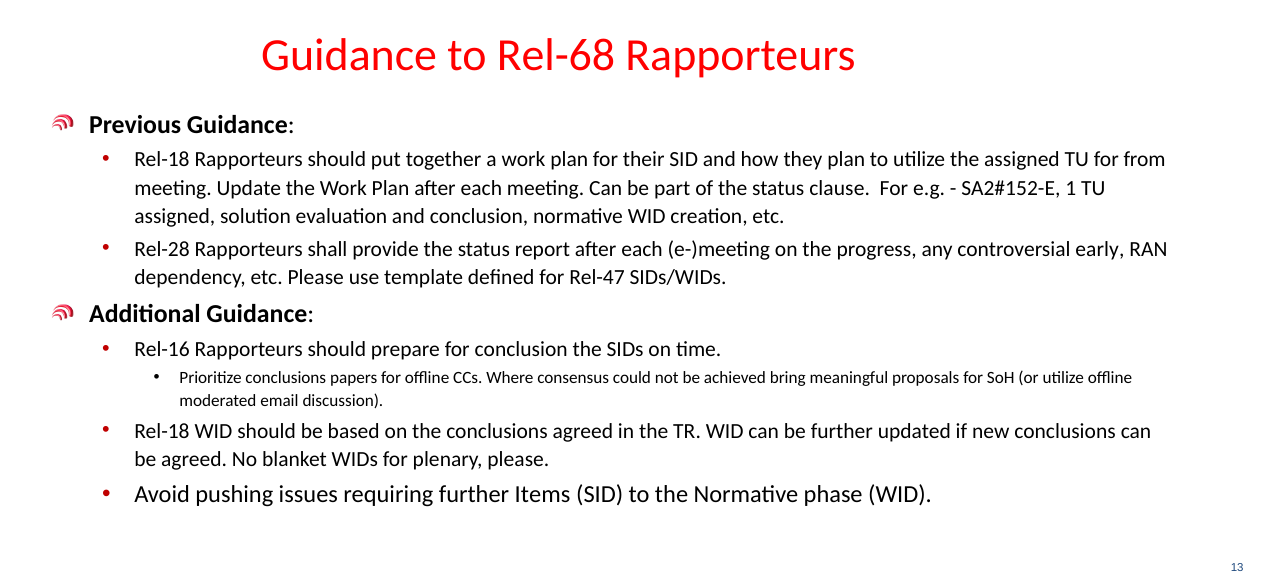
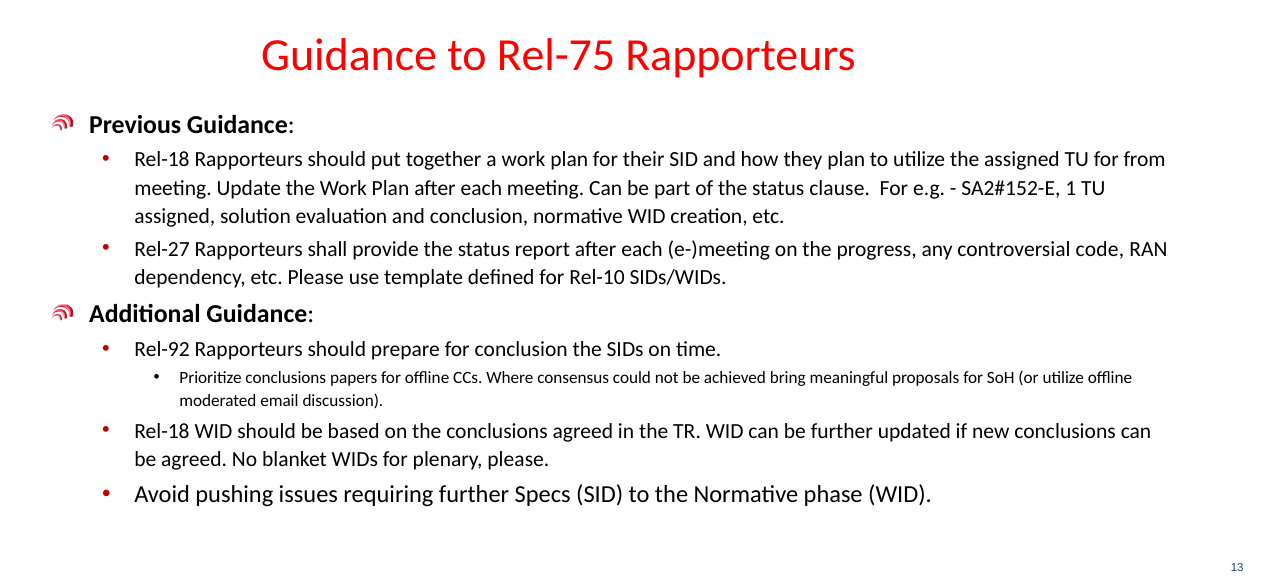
Rel-68: Rel-68 -> Rel-75 (556, 55)
Rel-28: Rel-28 -> Rel-27 (162, 249)
early: early -> code (1100, 249)
Rel-47: Rel-47 -> Rel-10 (597, 277)
Rel-16: Rel-16 -> Rel-92 (162, 349)
Items: Items -> Specs (543, 495)
